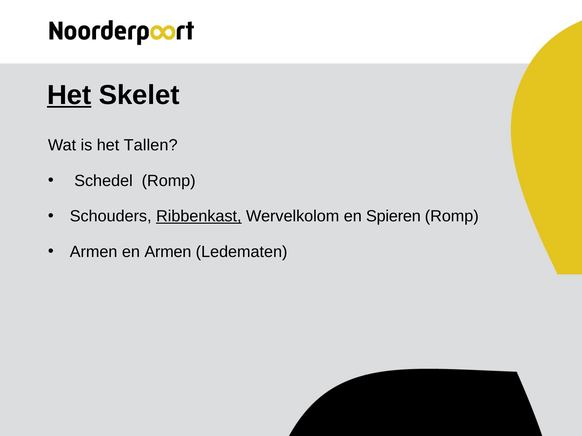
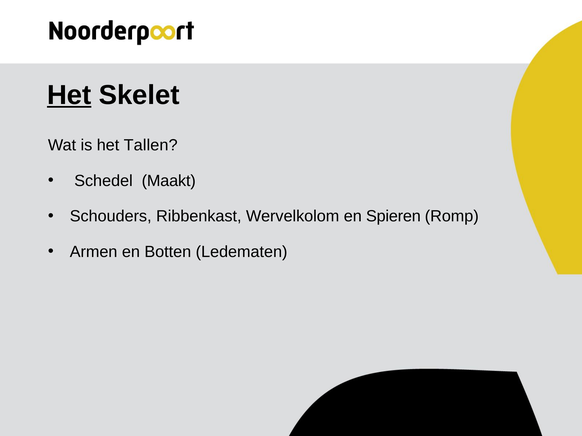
Schedel Romp: Romp -> Maakt (169, 181)
Ribbenkast underline: present -> none (199, 217)
en Armen: Armen -> Botten (168, 252)
